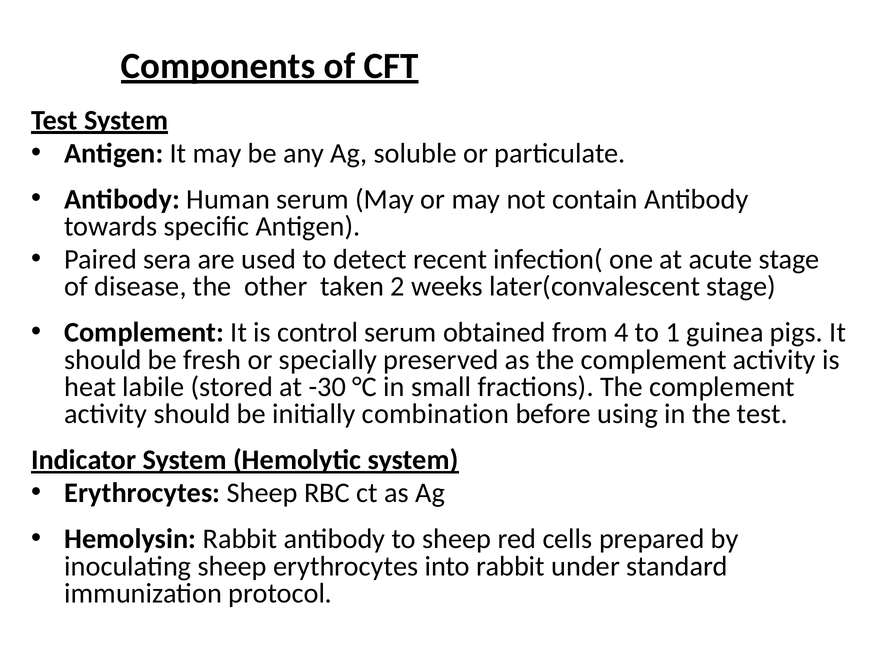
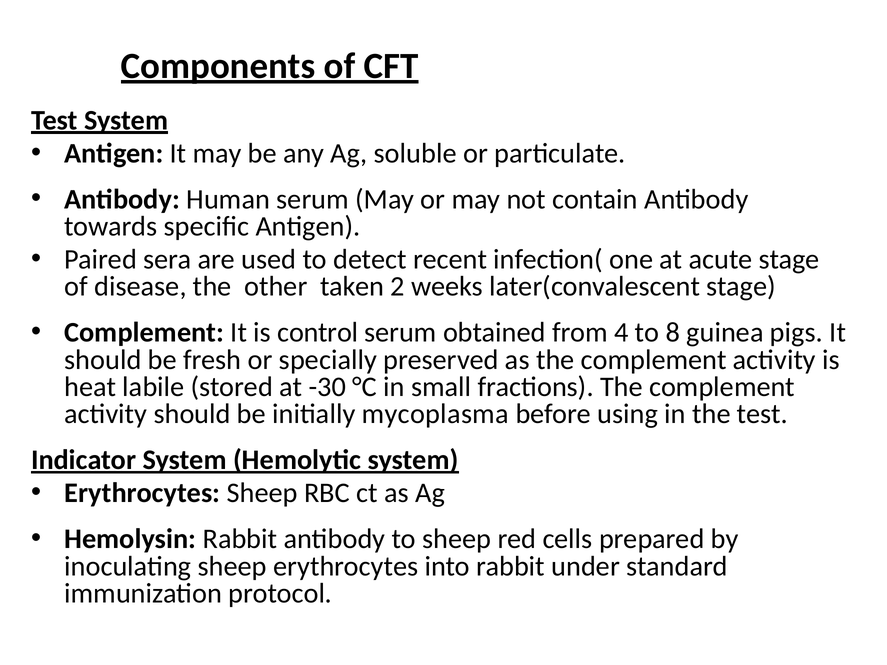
1: 1 -> 8 (673, 333)
combination: combination -> mycoplasma (435, 414)
